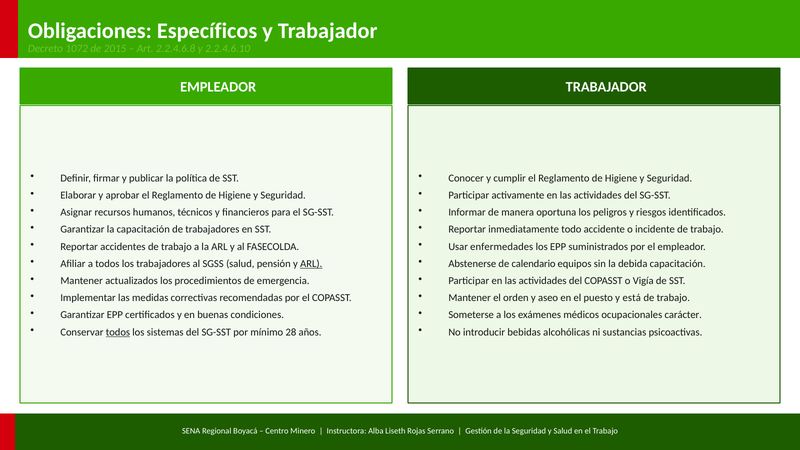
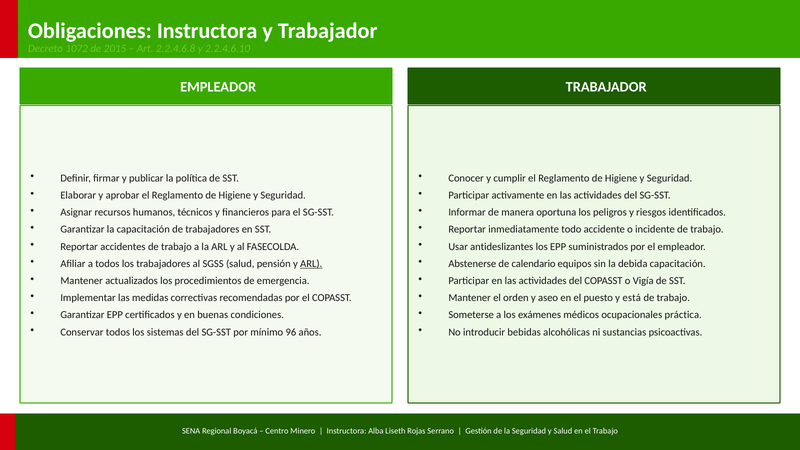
Obligaciones Específicos: Específicos -> Instructora (207, 31)
enfermedades: enfermedades -> antideslizantes (502, 247)
carácter: carácter -> práctica (683, 315)
todos underline: present -> none (118, 332)
28: 28 -> 96 (291, 332)
